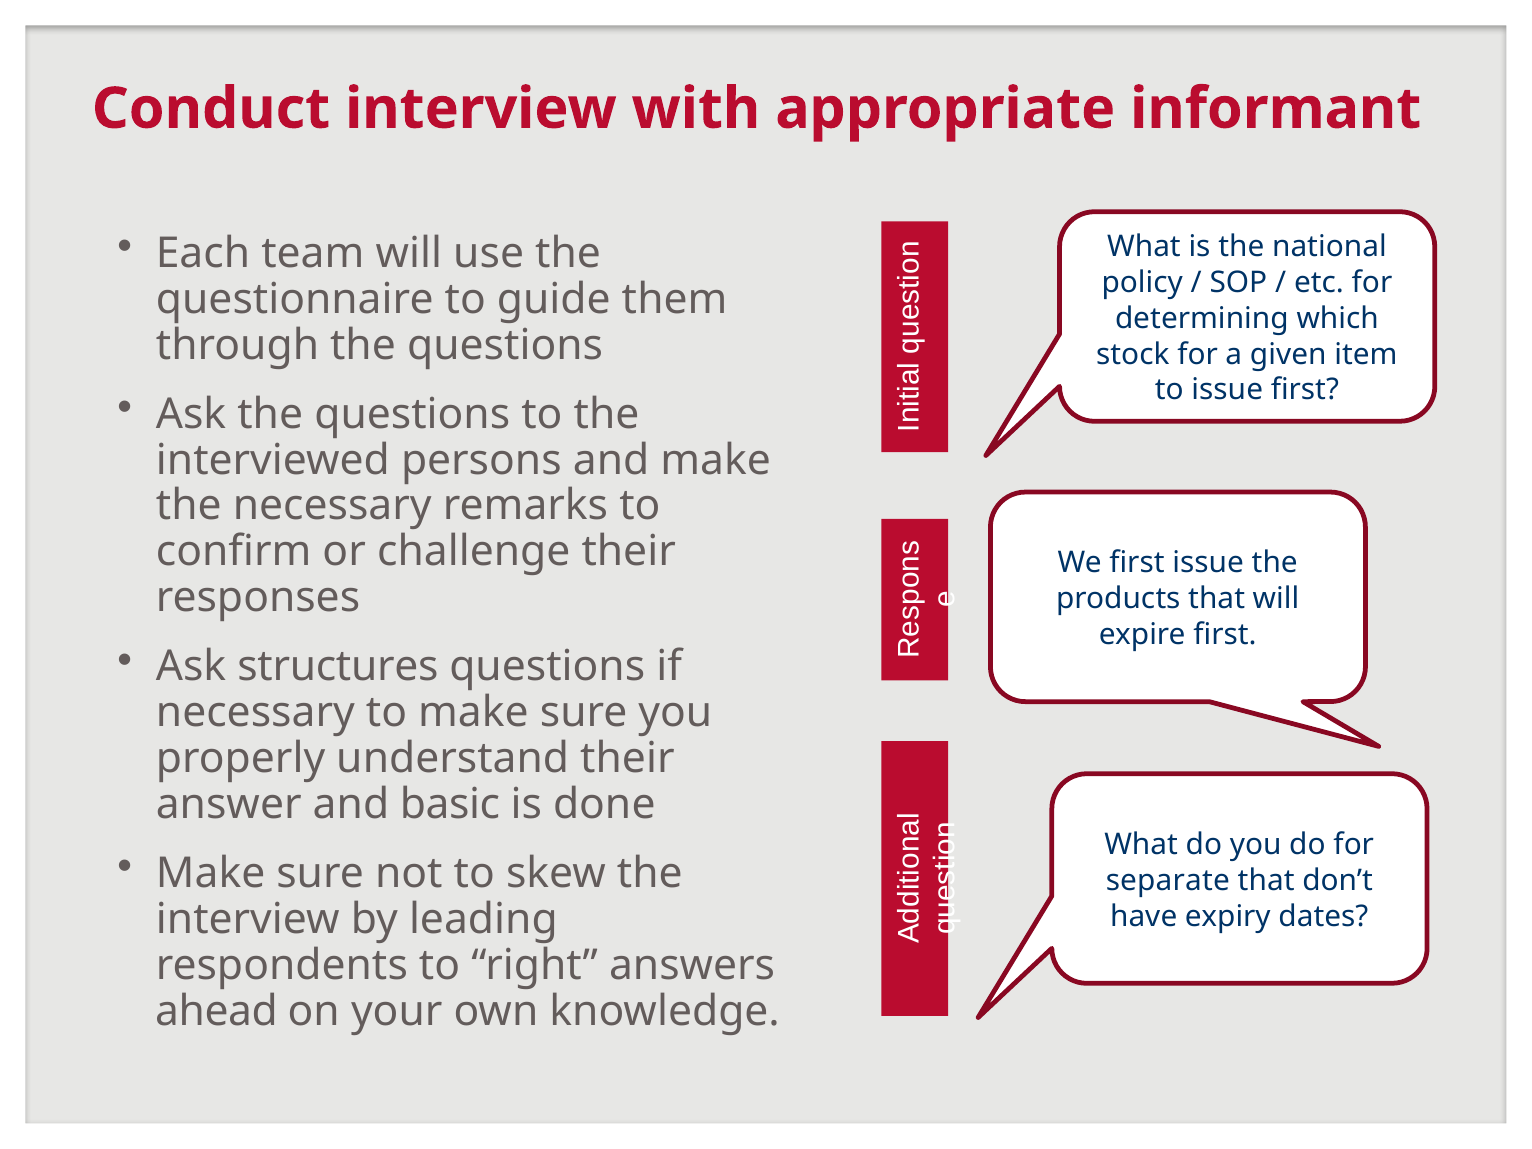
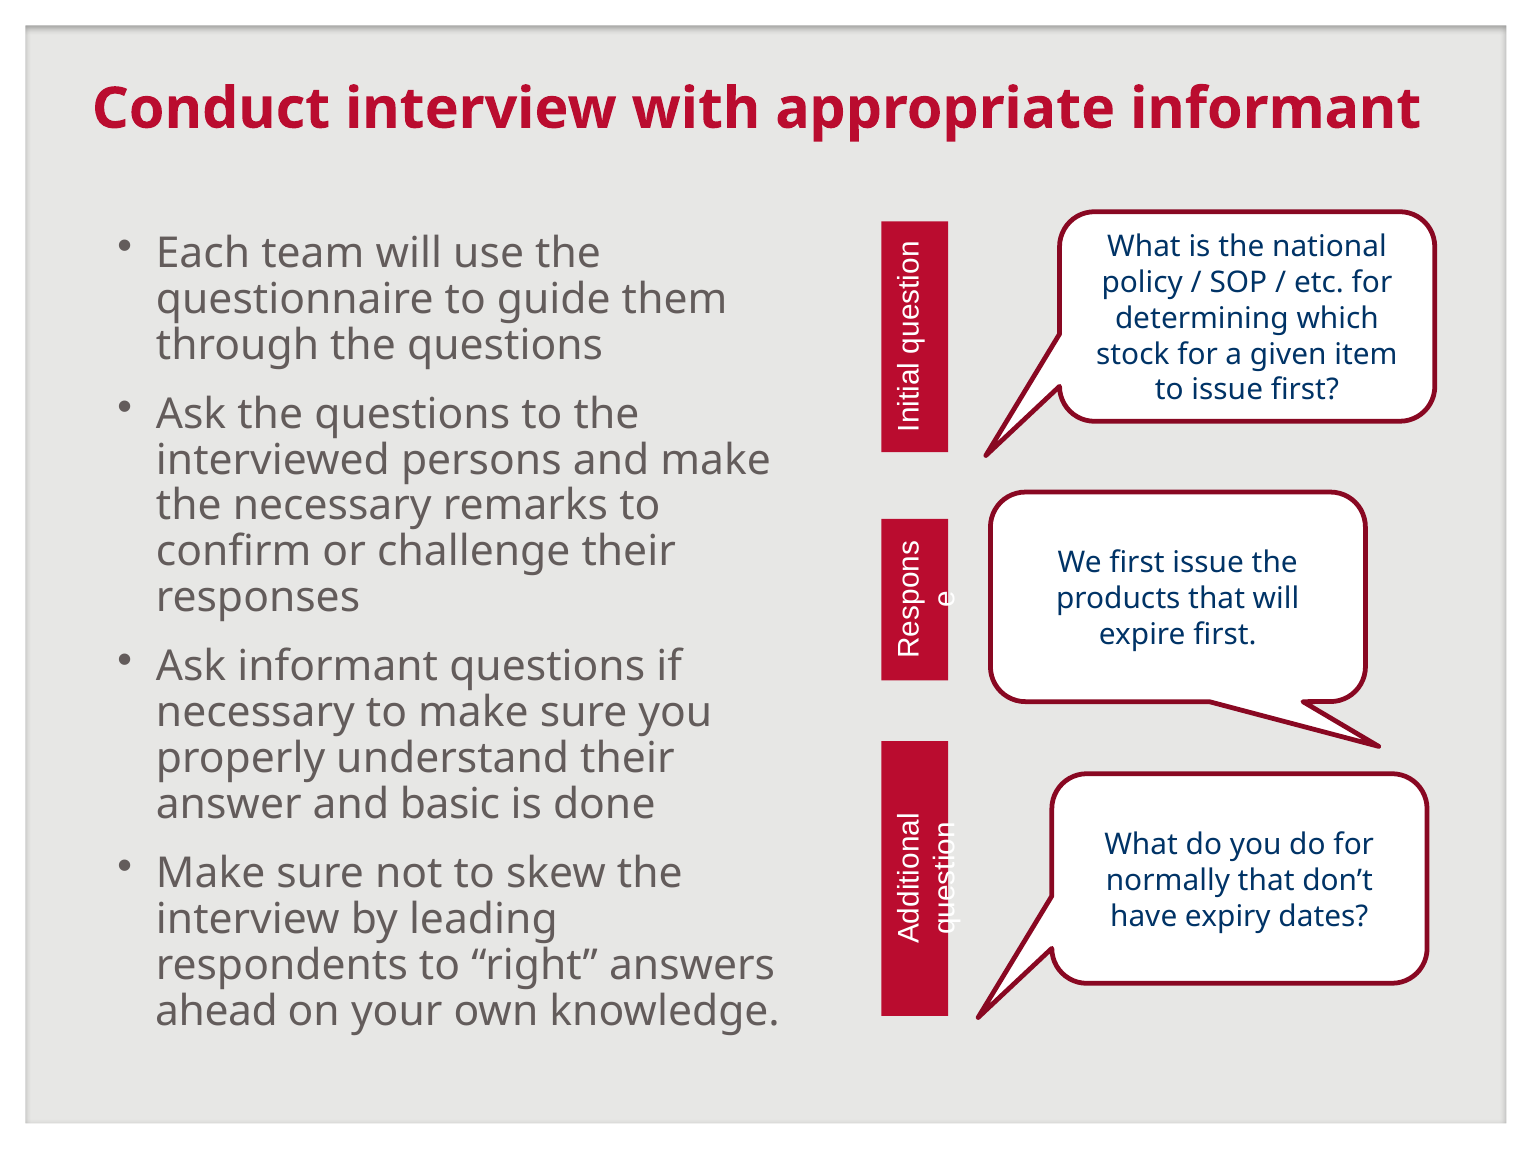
Ask structures: structures -> informant (338, 667)
separate: separate -> normally (1168, 881)
